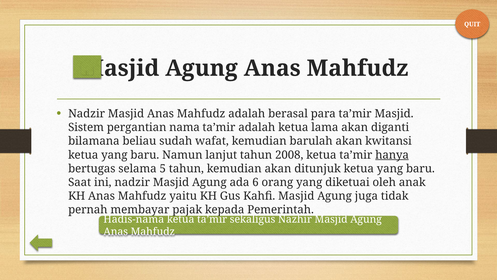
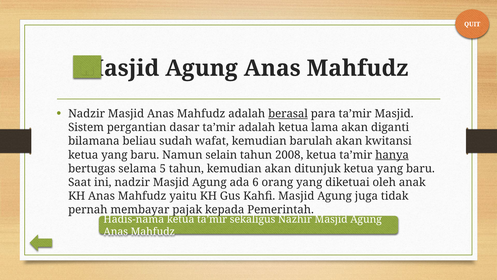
berasal underline: none -> present (288, 114)
nama: nama -> dasar (184, 127)
lanjut: lanjut -> selain (221, 155)
